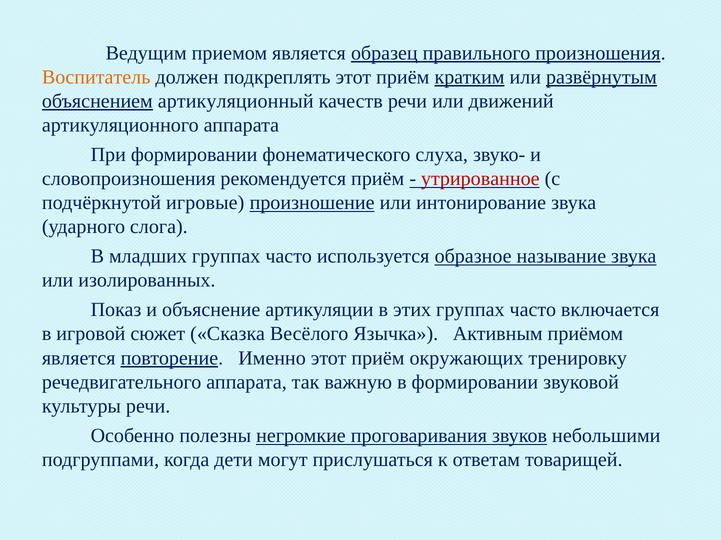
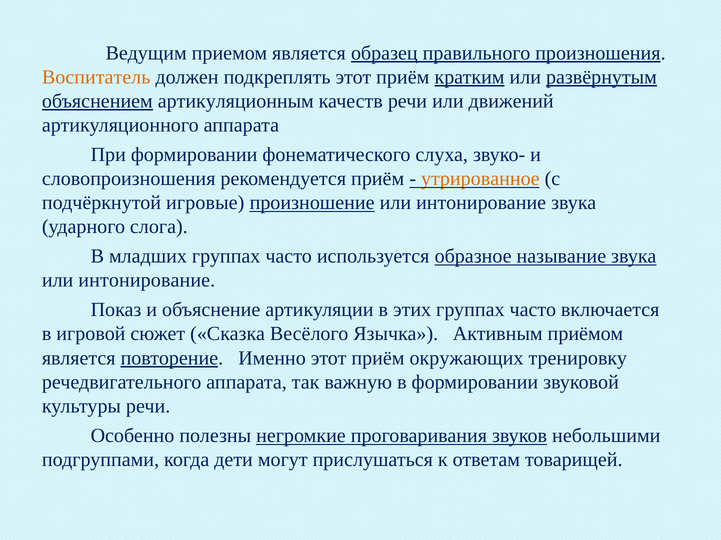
артикуляционный: артикуляционный -> артикуляционным (236, 101)
утрированное colour: red -> orange (480, 179)
изолированных: изолированных -> интонирование (147, 281)
